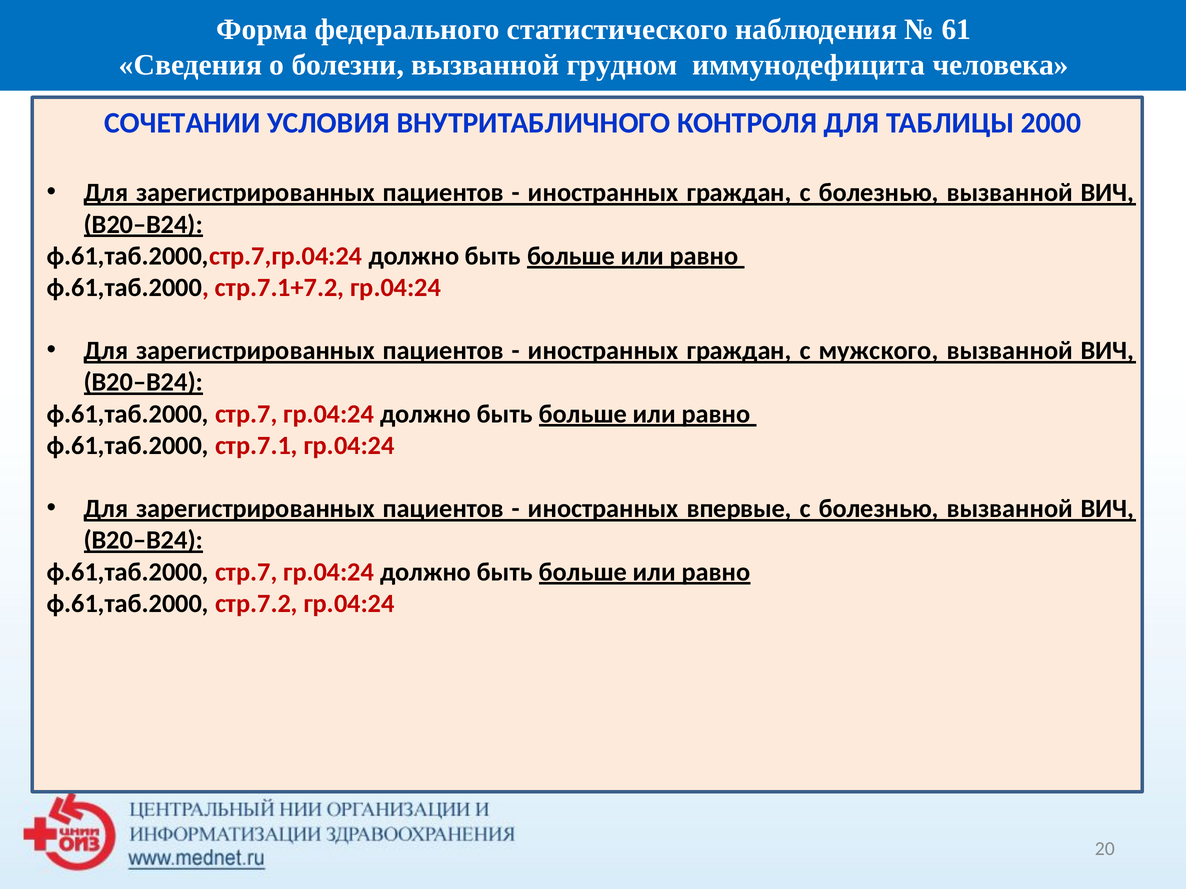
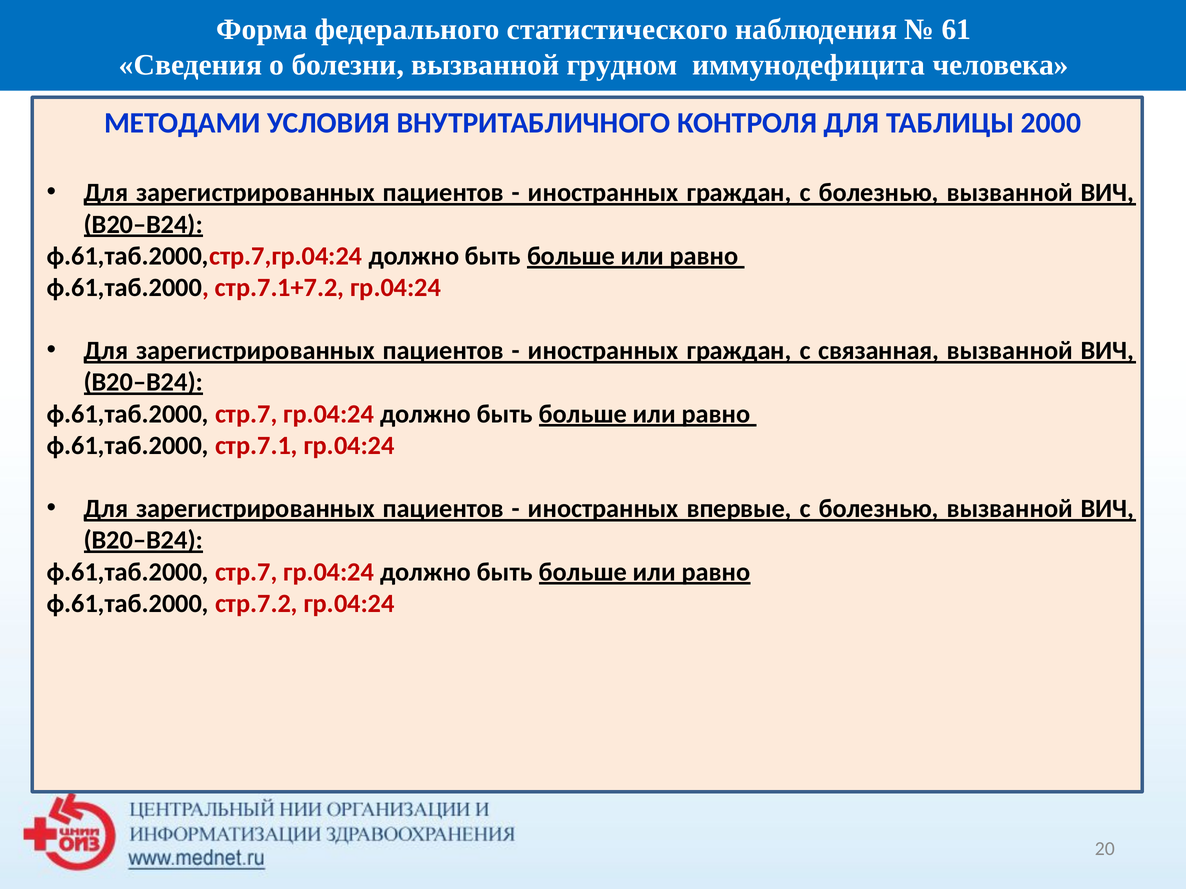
СОЧЕТАНИИ: СОЧЕТАНИИ -> МЕТОДАМИ (182, 123)
мужского: мужского -> связанная (879, 351)
